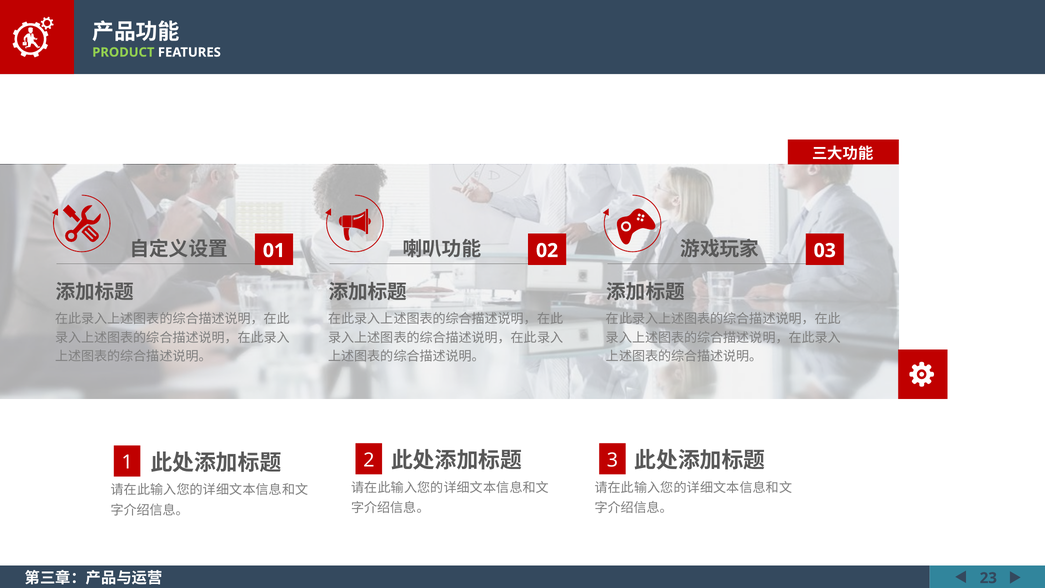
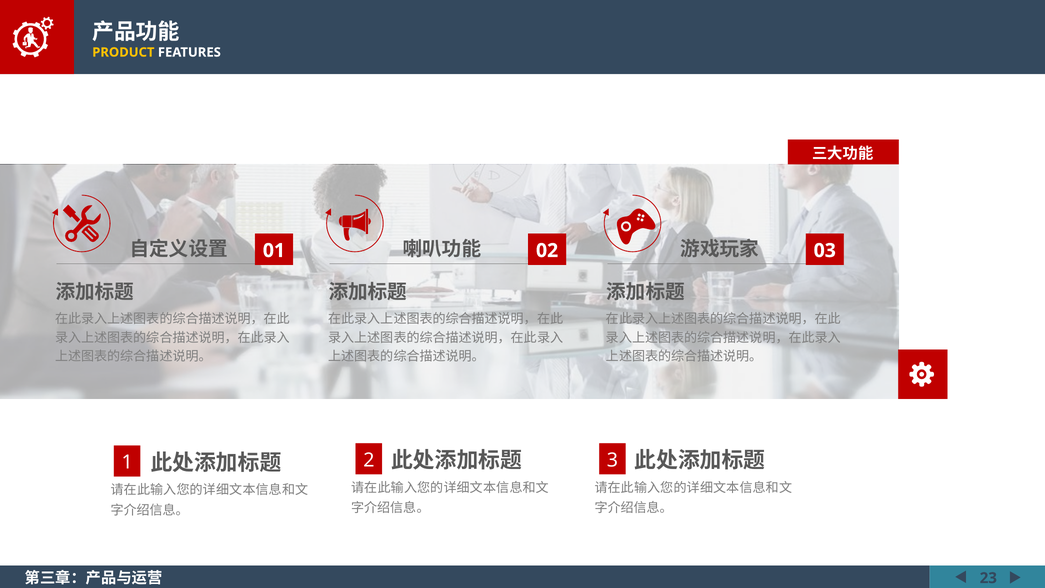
PRODUCT colour: light green -> yellow (123, 52)
